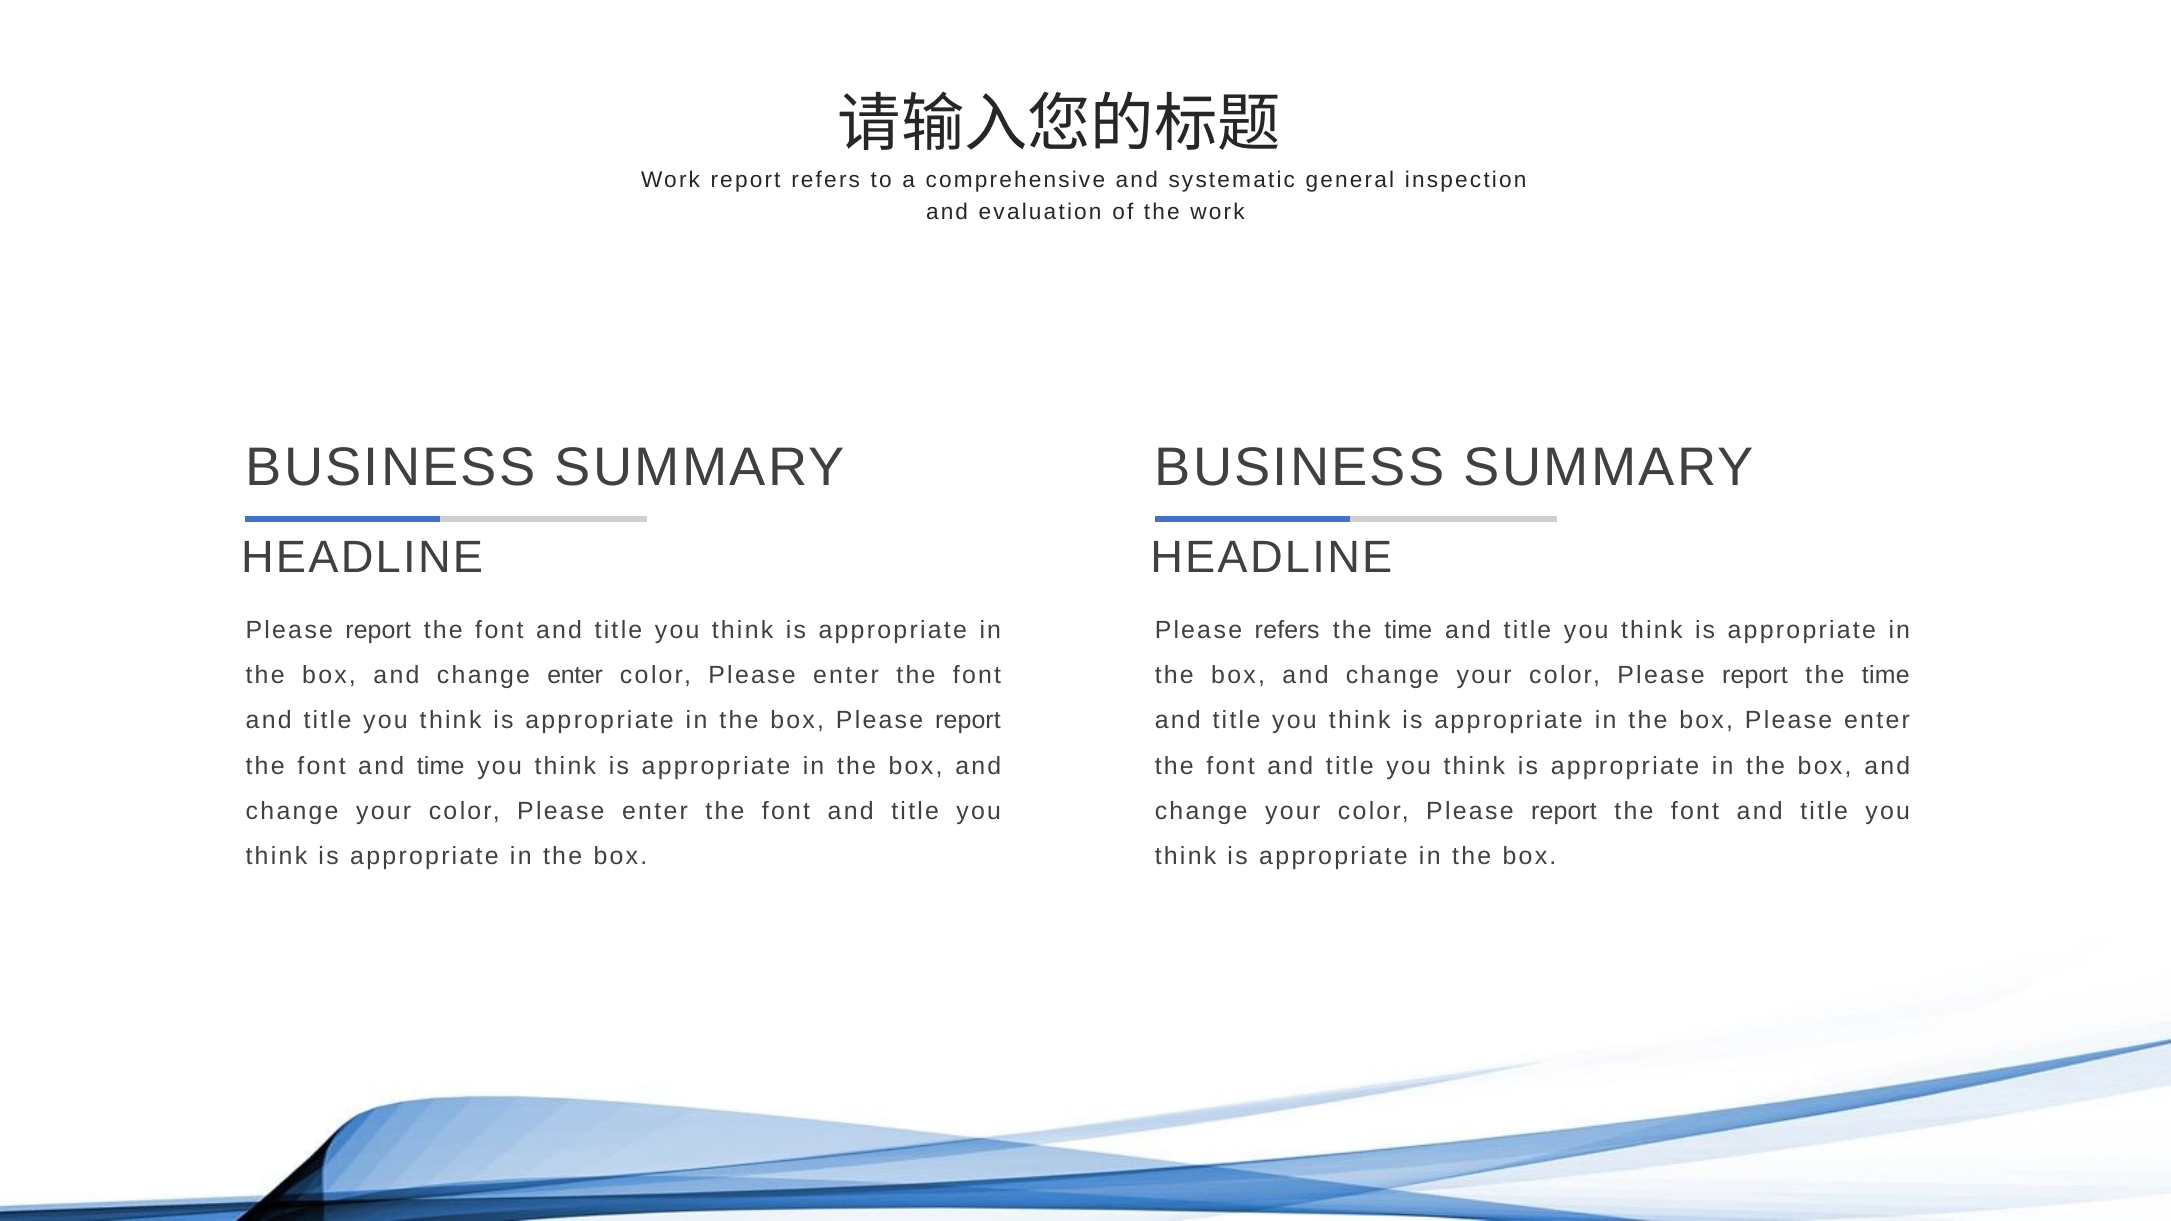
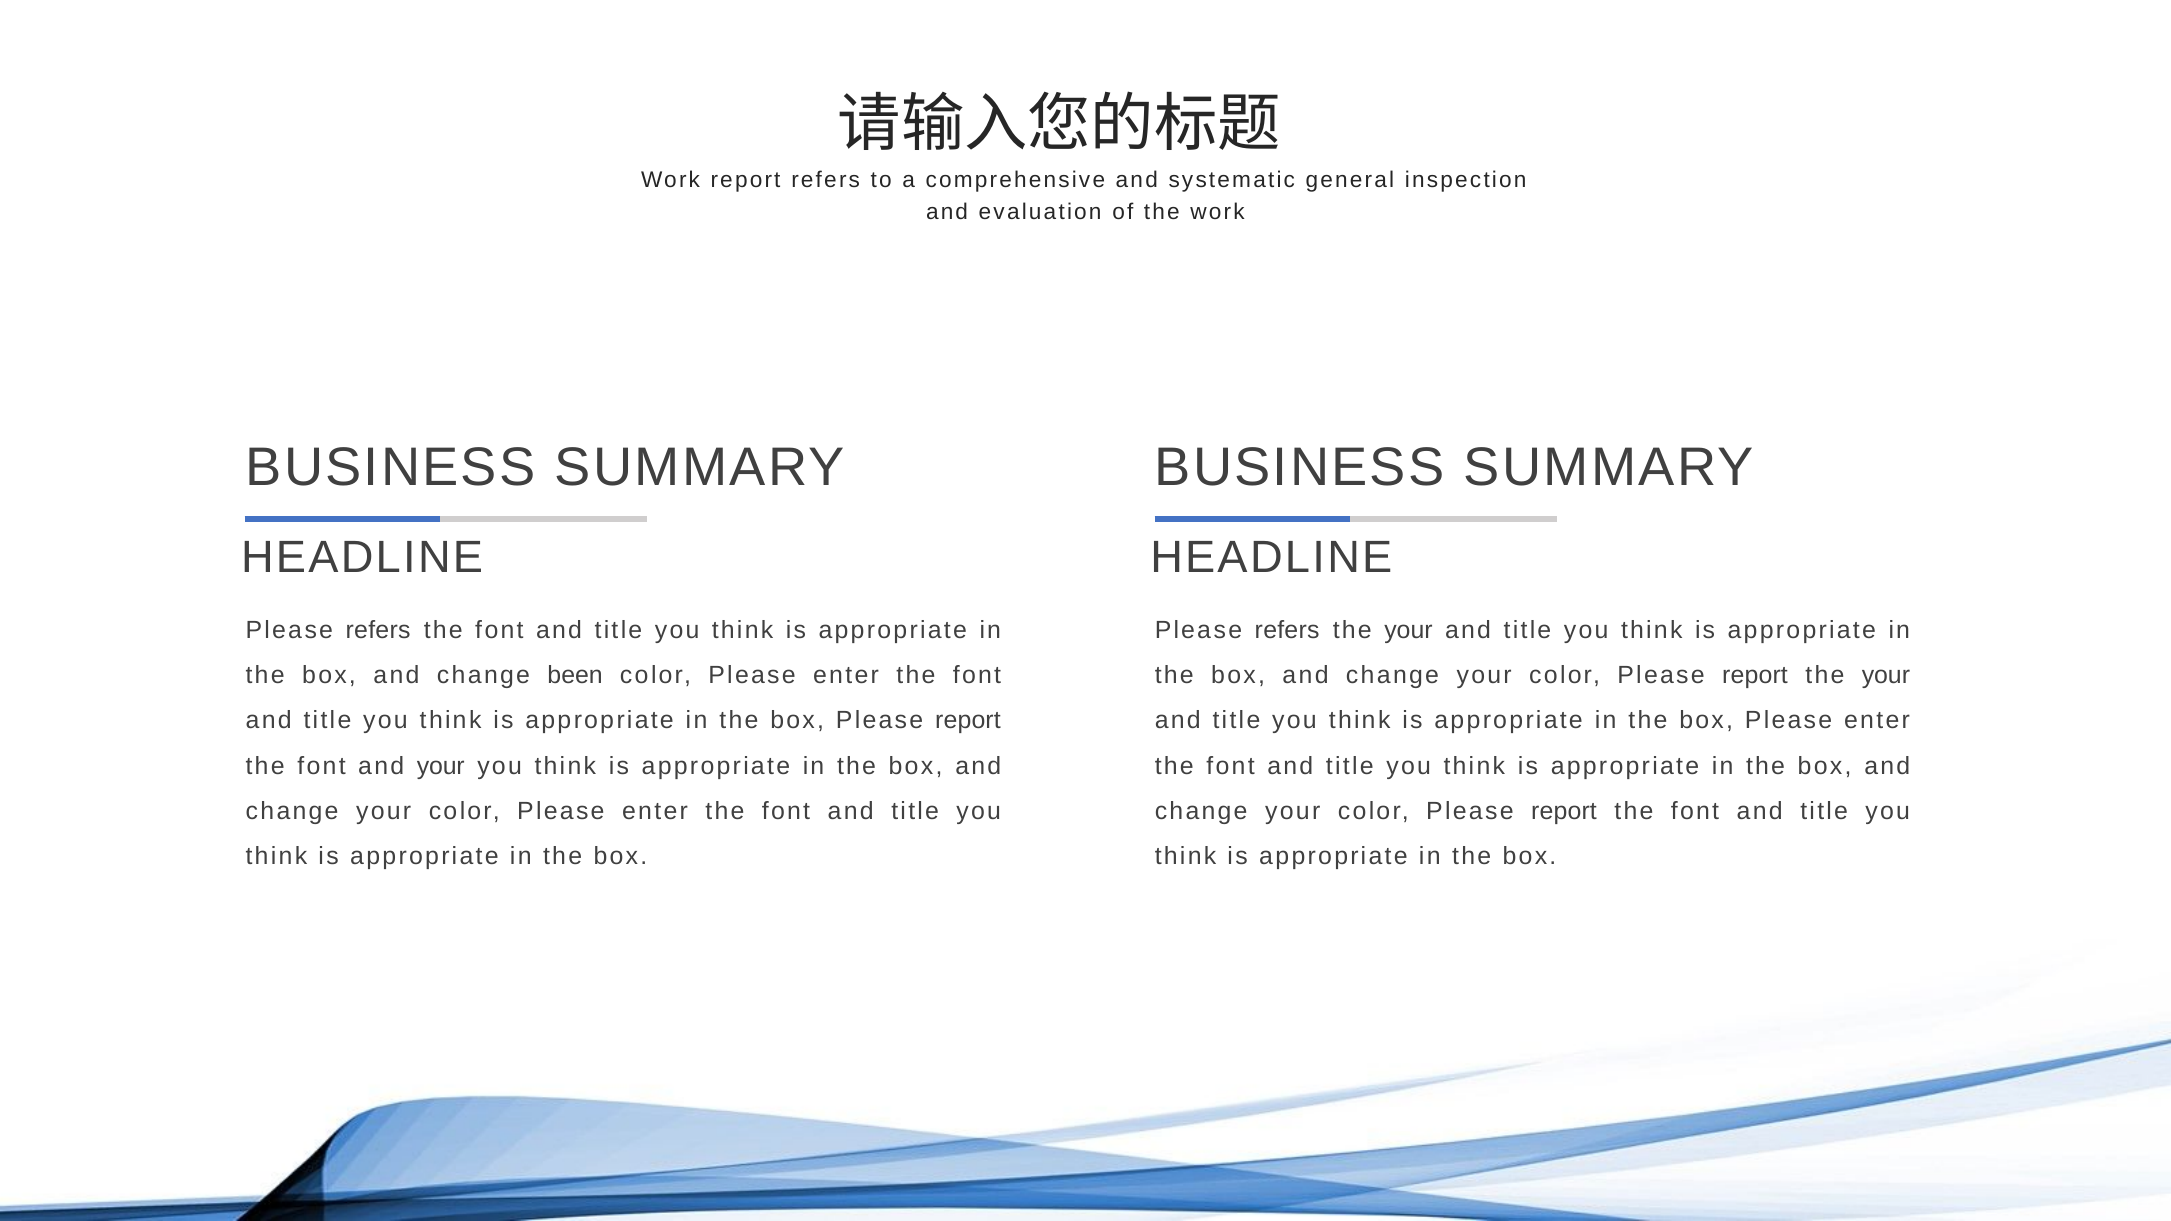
report: report -> refers (378, 630)
time: time -> your (1408, 630)
change enter: enter -> been (575, 676)
time: time -> your (1886, 676)
and time: time -> your (441, 766)
